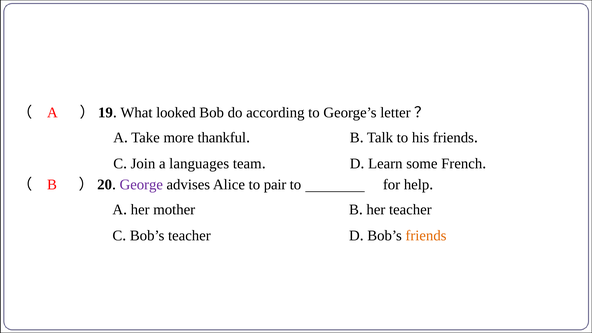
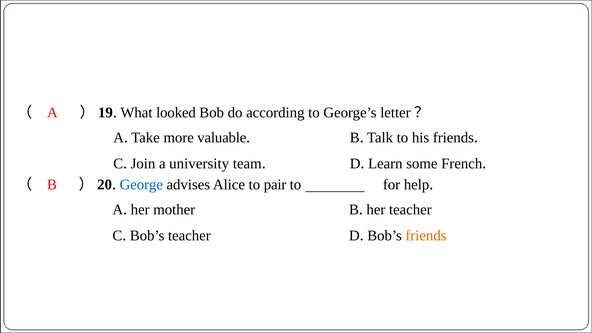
thankful: thankful -> valuable (222, 138)
languages: languages -> university (199, 164)
George colour: purple -> blue (141, 185)
